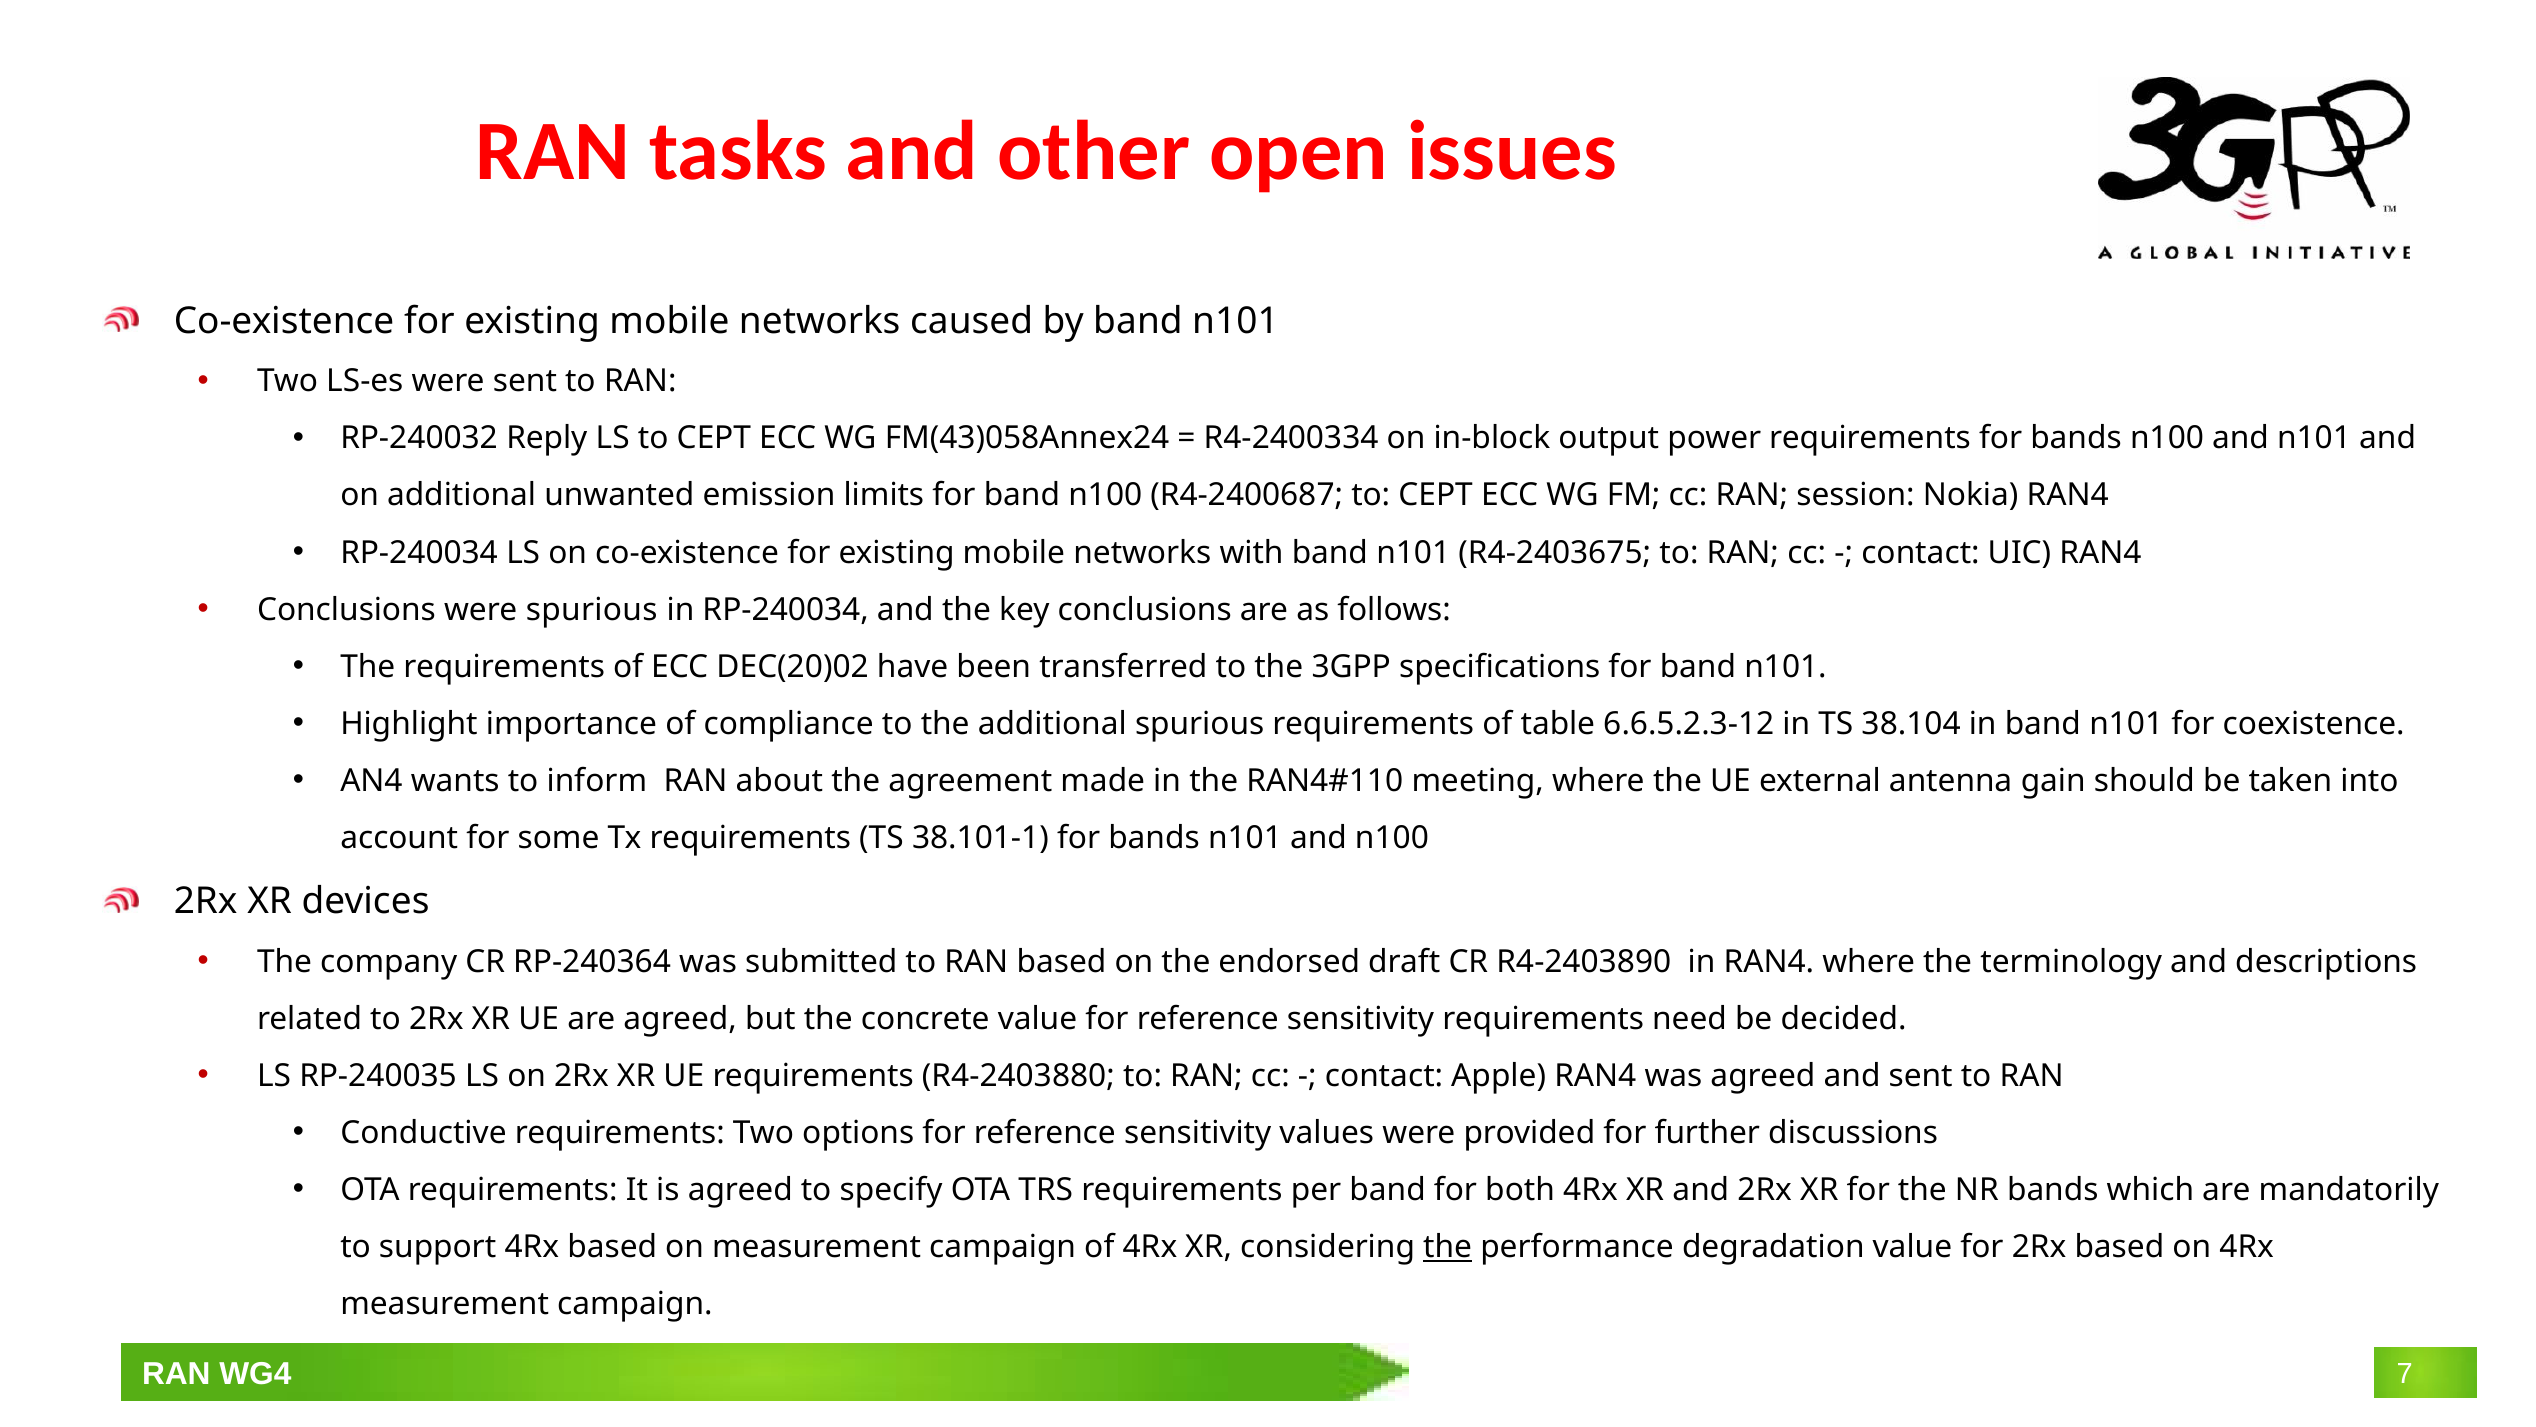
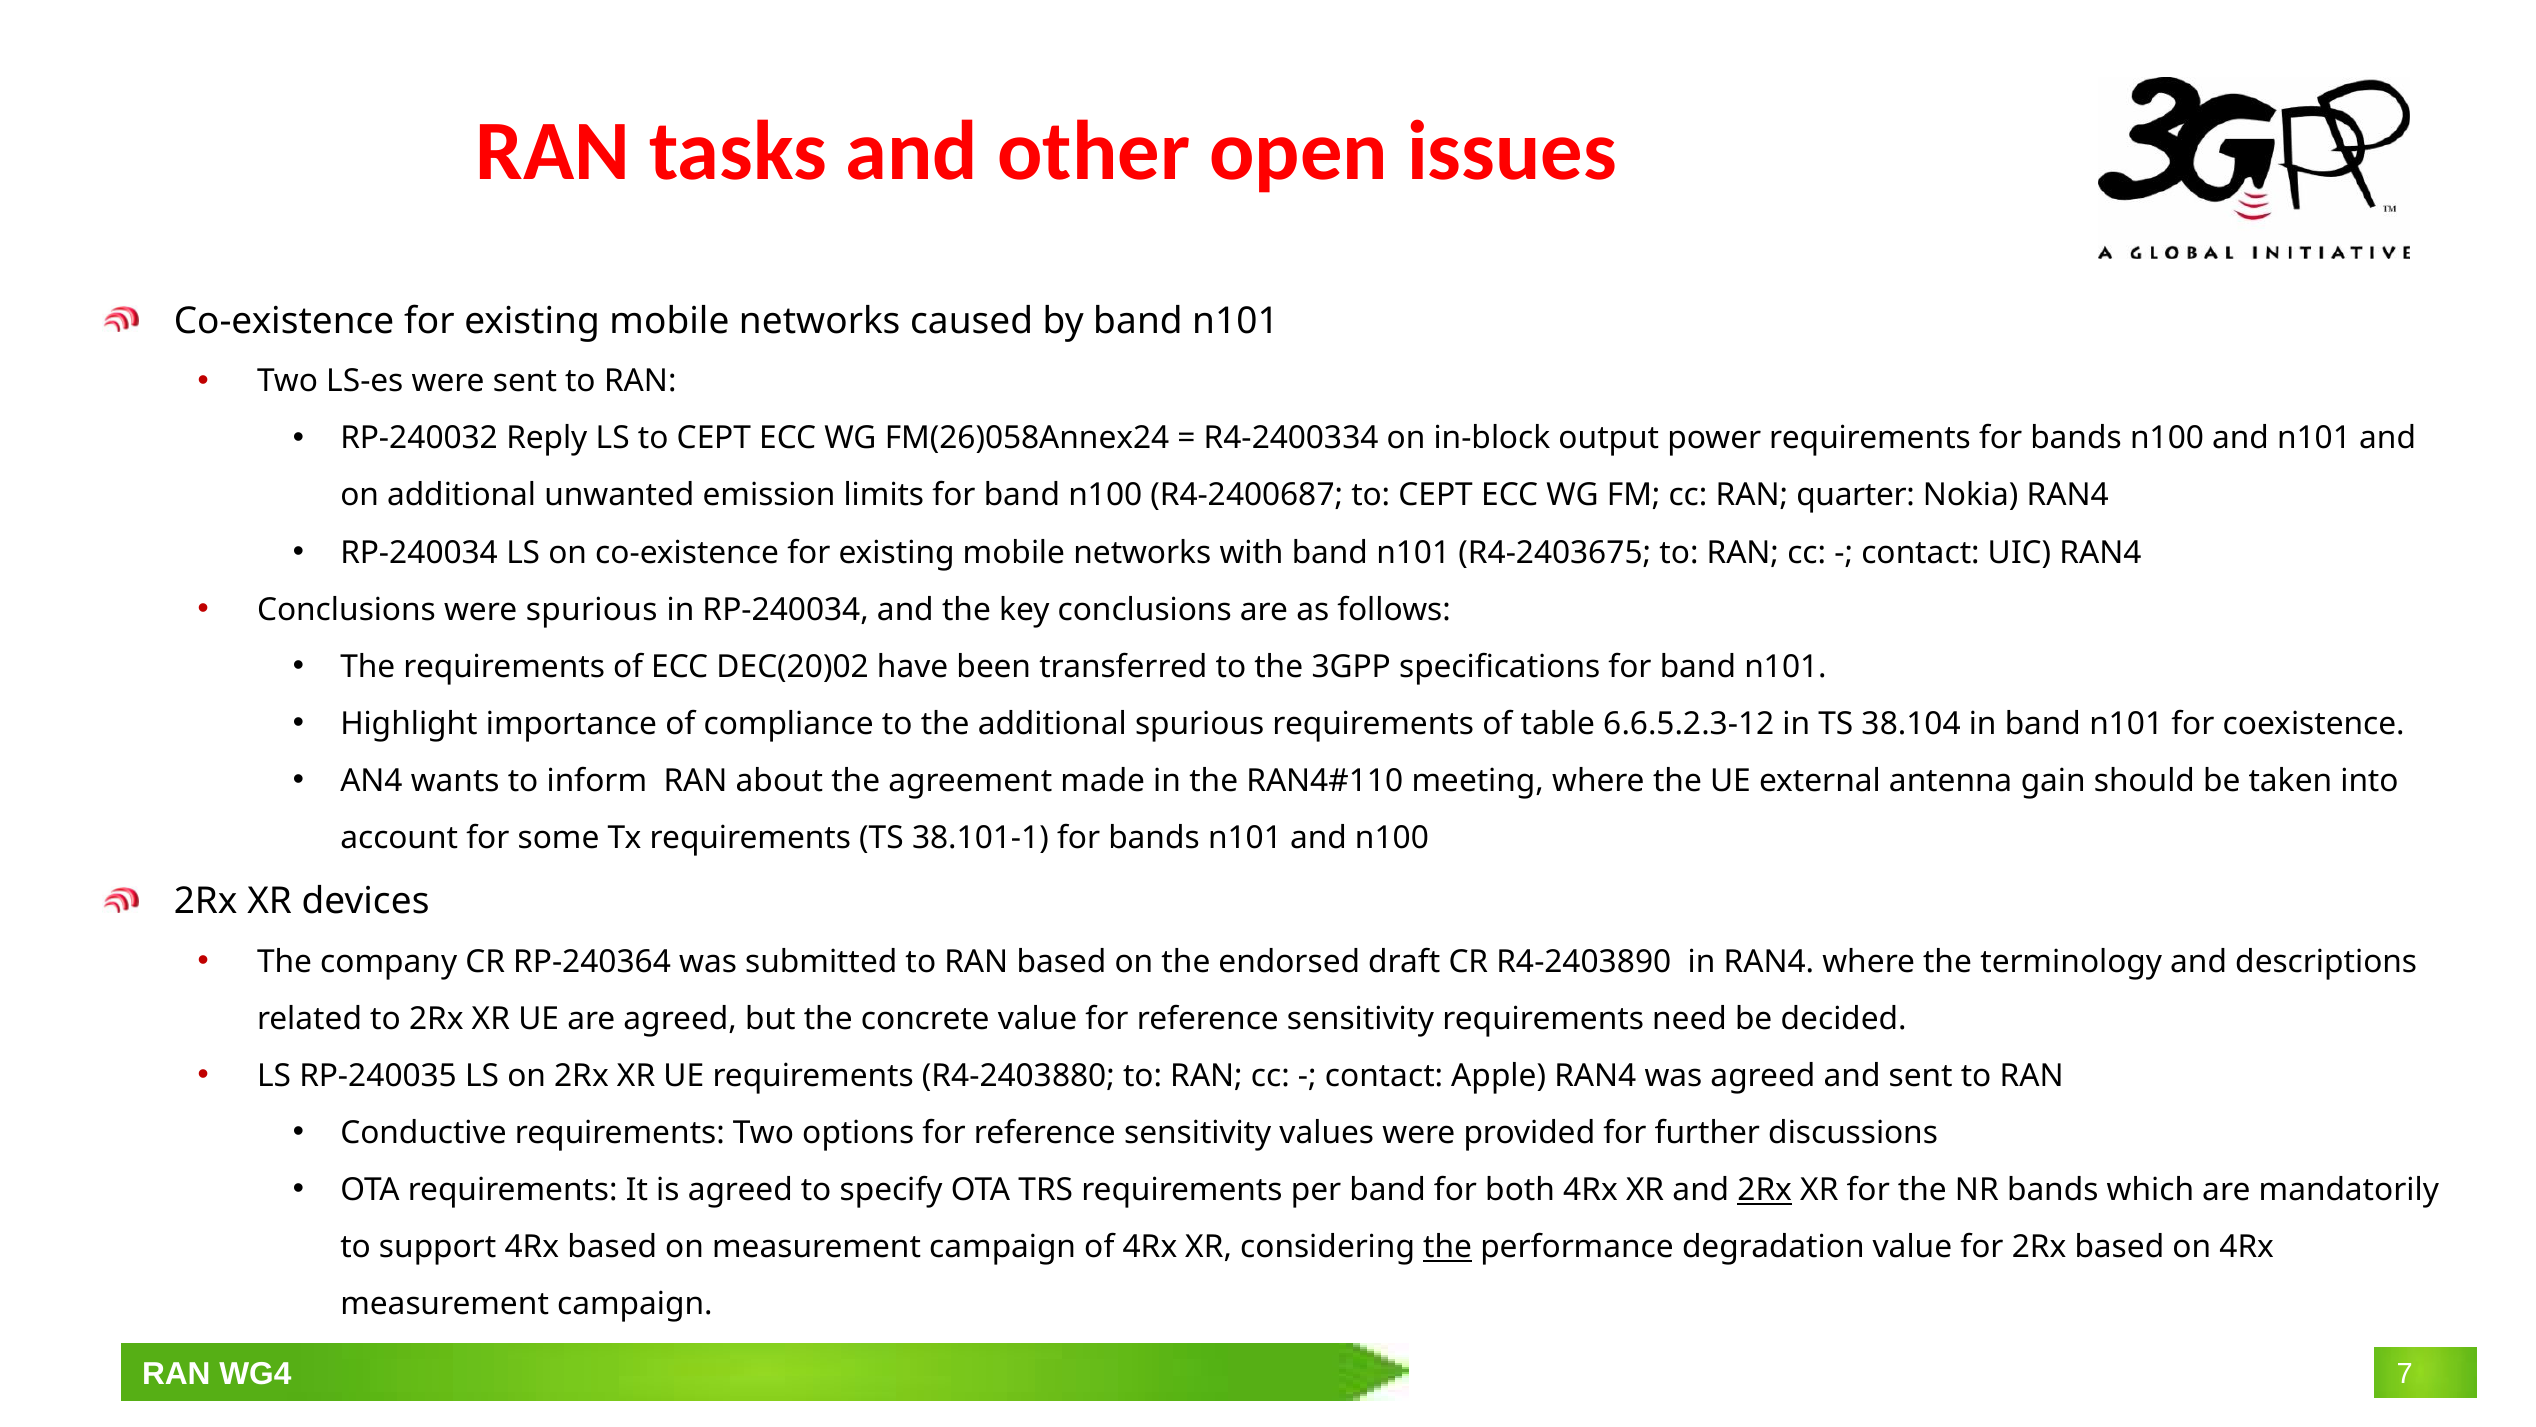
FM(43)058Annex24: FM(43)058Annex24 -> FM(26)058Annex24 (1027, 438)
session: session -> quarter (1856, 495)
2Rx underline: none -> present (1765, 1190)
